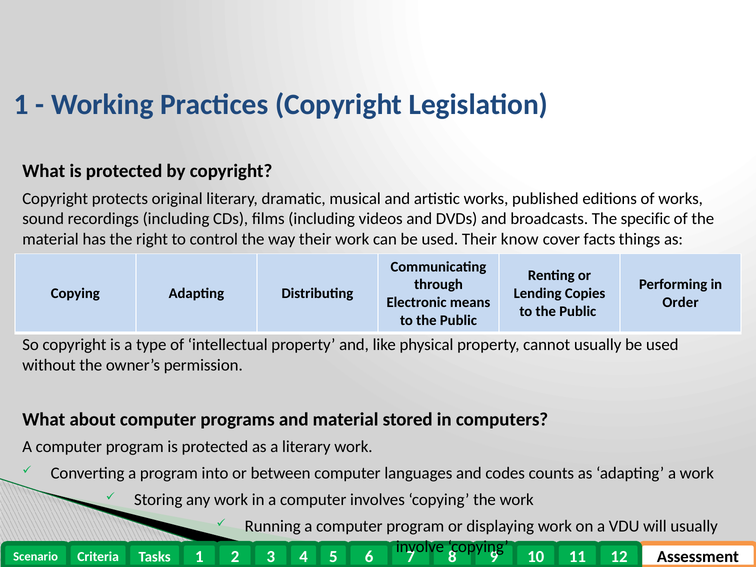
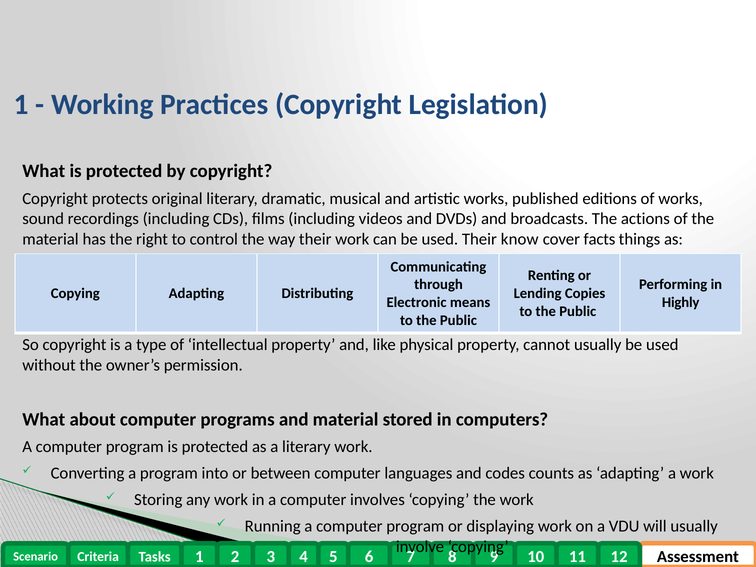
specific: specific -> actions (645, 219)
Order: Order -> Highly (681, 302)
